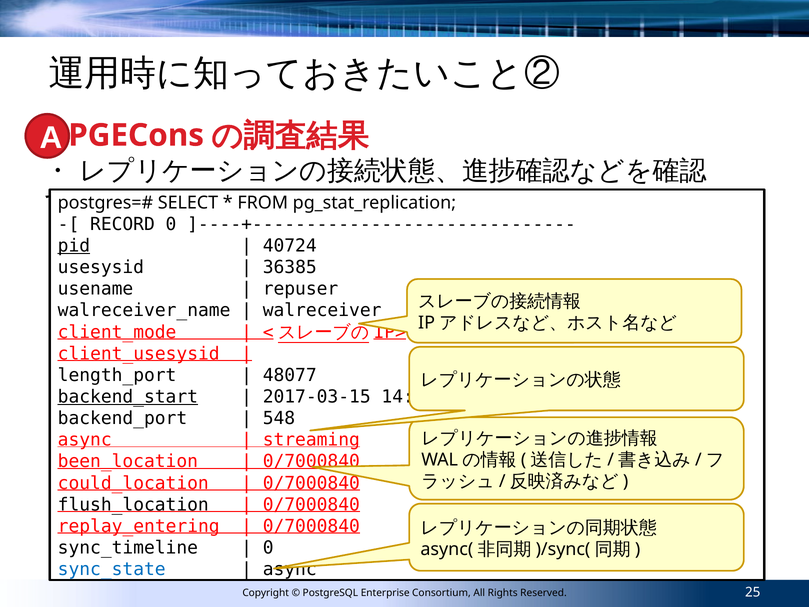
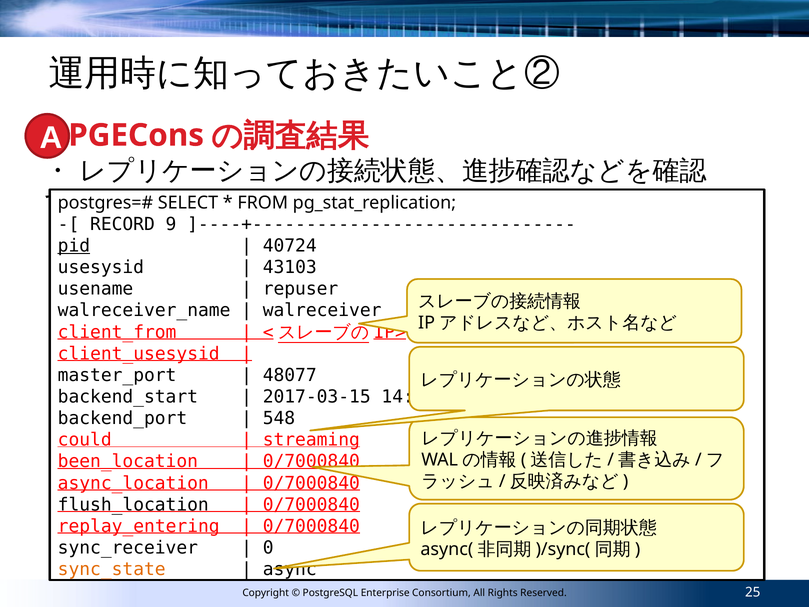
RECORD 0: 0 -> 9 (171, 224)
36385: 36385 -> 43103 (290, 267)
client_mode: client_mode -> client_from (117, 332)
length_port: length_port -> master_port (117, 375)
backend_start underline: present -> none (128, 397)
async: async -> could (85, 440)
could_location: could_location -> async_location (133, 483)
sync_timeline: sync_timeline -> sync_receiver (128, 548)
sync_state colour: blue -> orange (112, 569)
